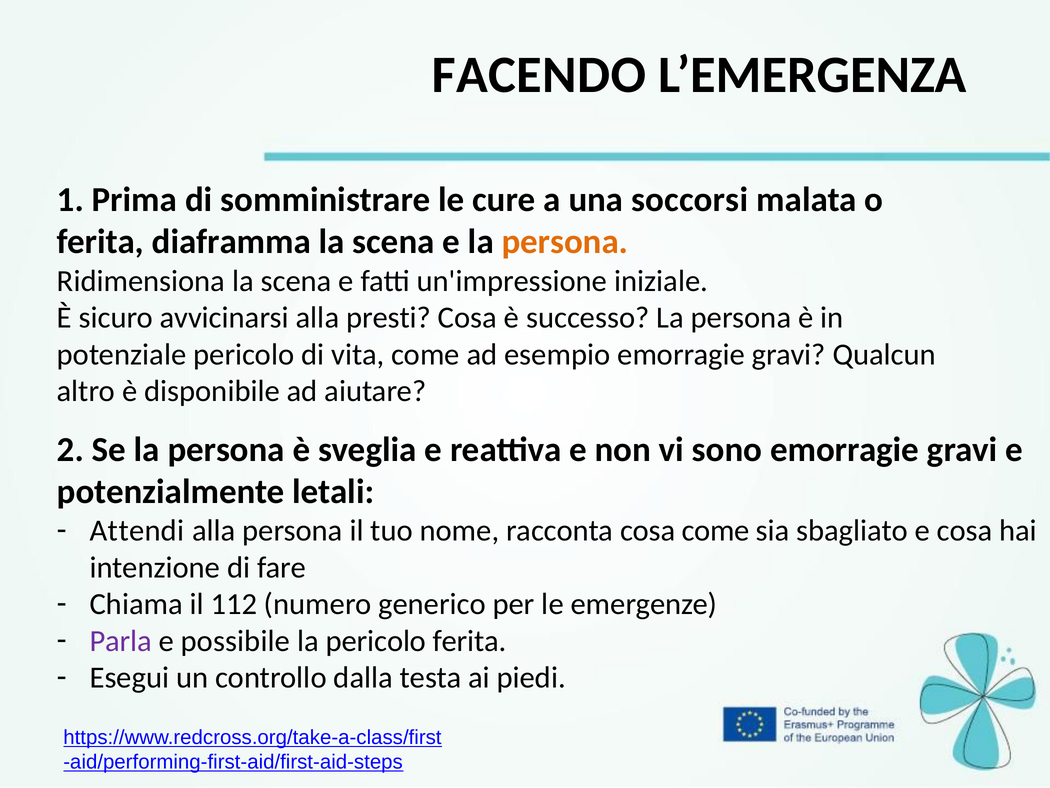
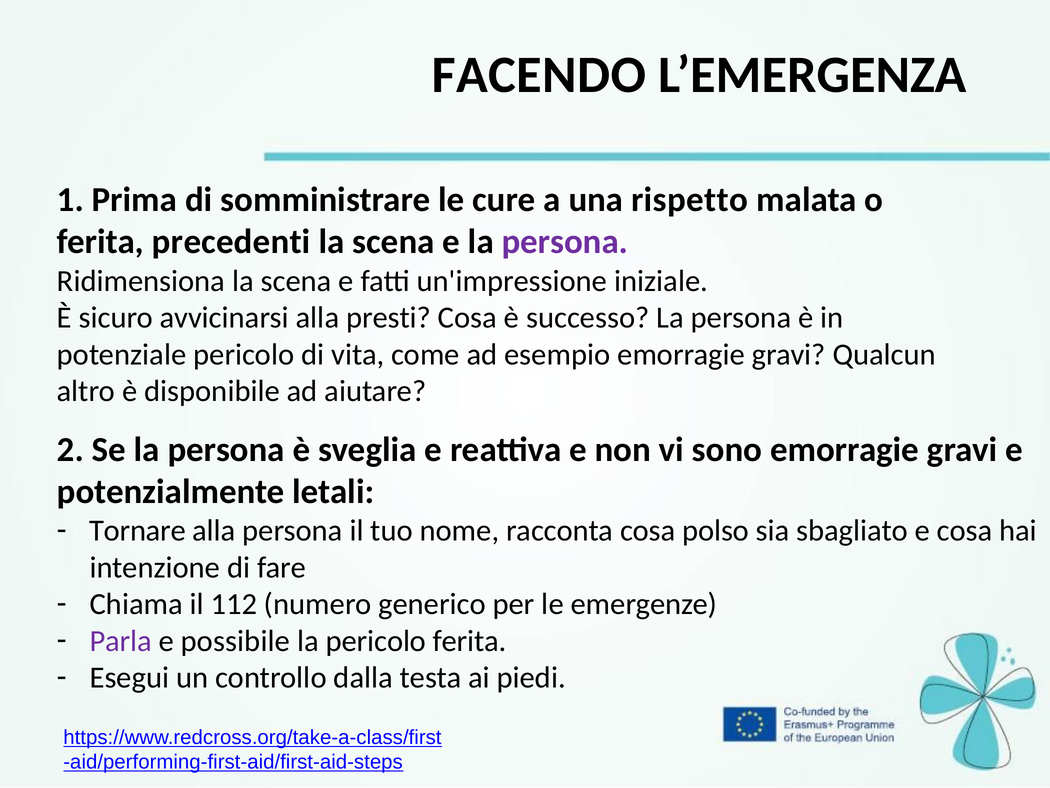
soccorsi: soccorsi -> rispetto (690, 200)
diaframma: diaframma -> precedenti (231, 242)
persona colour: orange -> purple (565, 242)
Attendi: Attendi -> Tornare (137, 530)
cosa come: come -> polso (716, 530)
